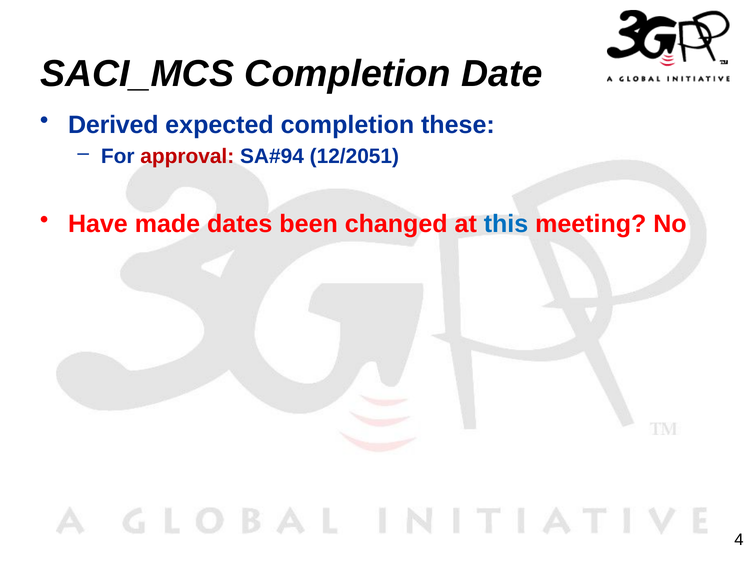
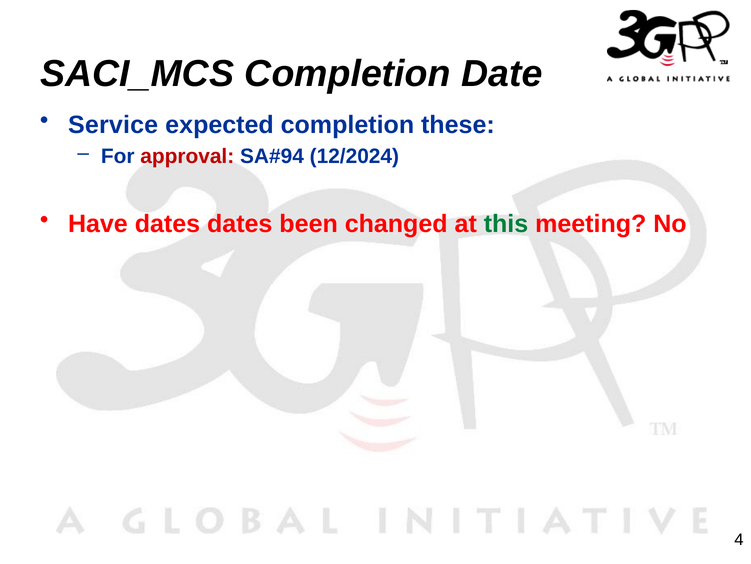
Derived: Derived -> Service (113, 125)
12/2051: 12/2051 -> 12/2024 (354, 156)
Have made: made -> dates (167, 224)
this colour: blue -> green (506, 224)
